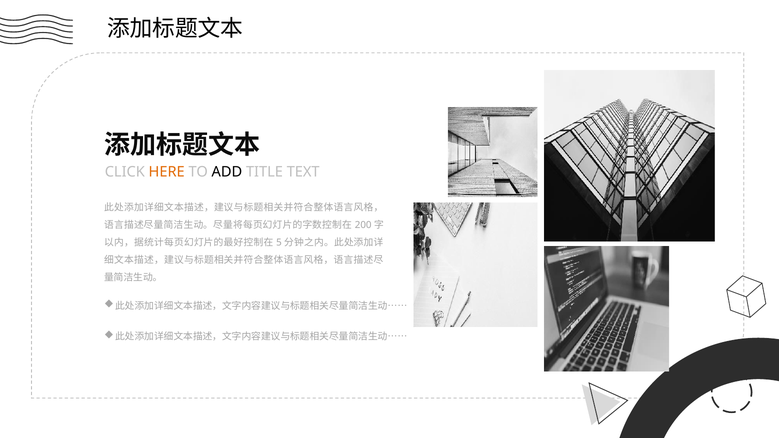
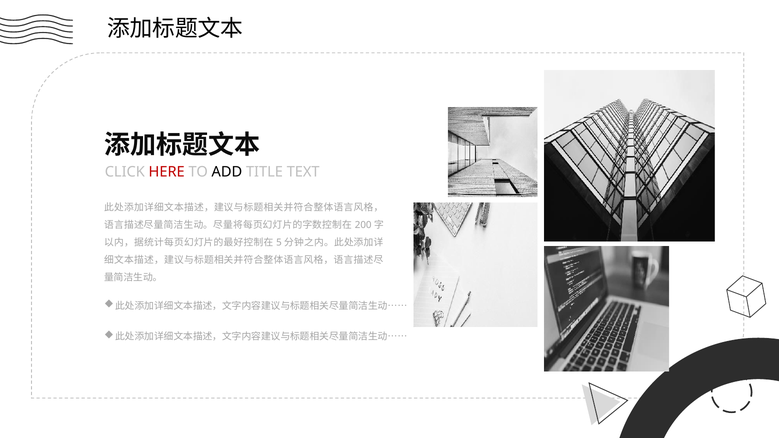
HERE colour: orange -> red (167, 172)
